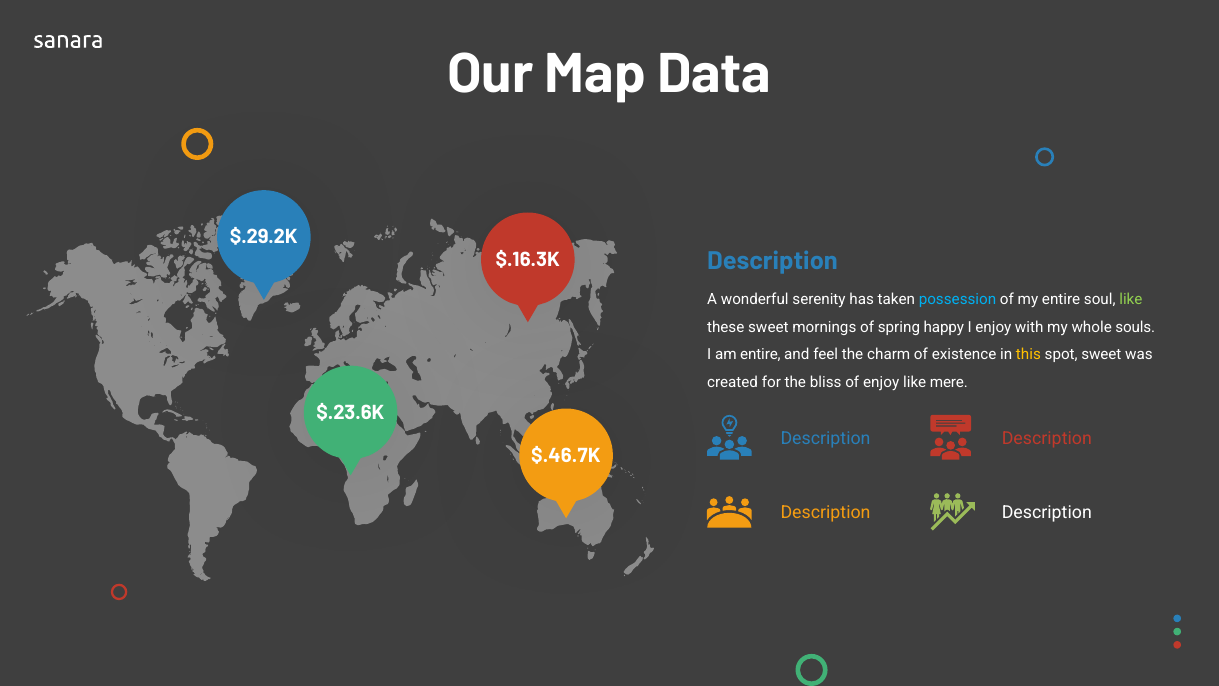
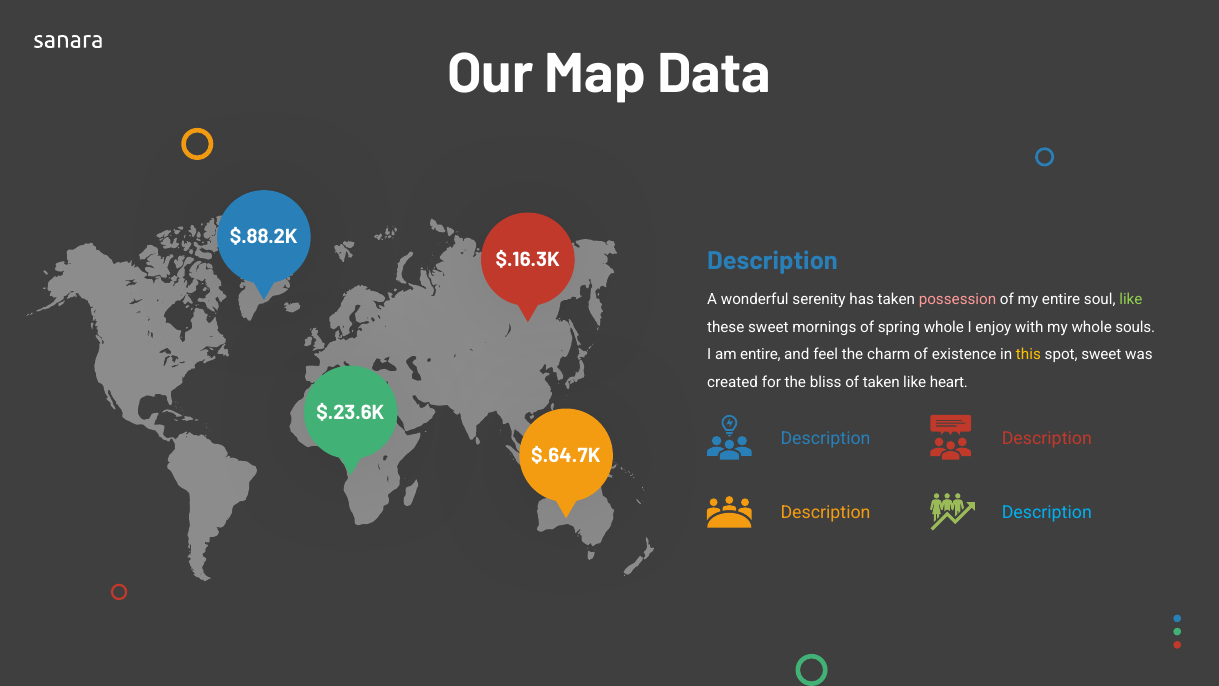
$.29.2K: $.29.2K -> $.88.2K (264, 237)
possession colour: light blue -> pink (958, 300)
spring happy: happy -> whole (944, 327)
of enjoy: enjoy -> taken (881, 382)
mere: mere -> heart (949, 382)
$.46.7K: $.46.7K -> $.64.7K (566, 455)
Description colour: white -> light blue (1047, 513)
